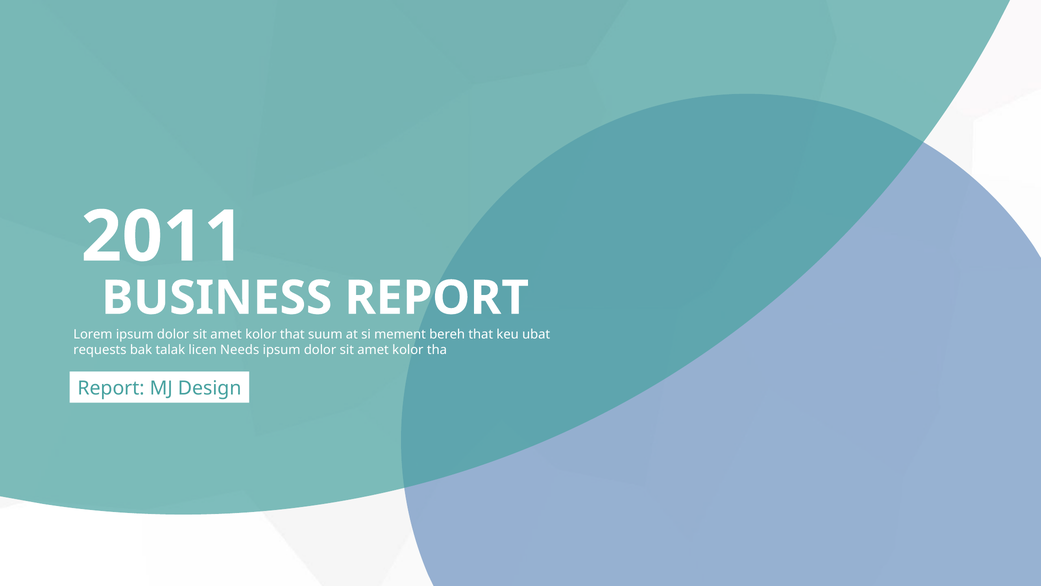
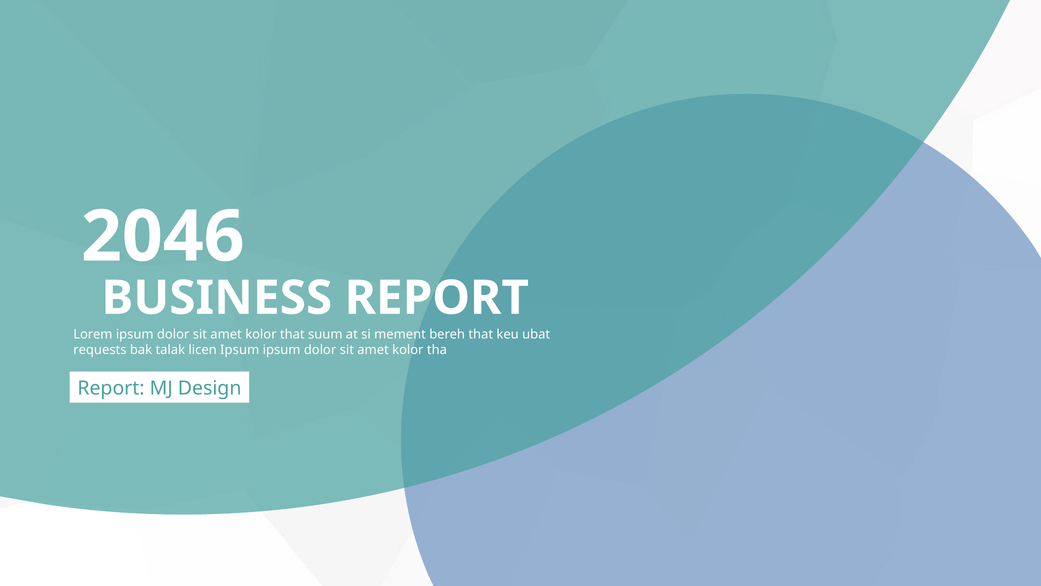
2011: 2011 -> 2046 (163, 237)
licen Needs: Needs -> Ipsum (240, 350)
